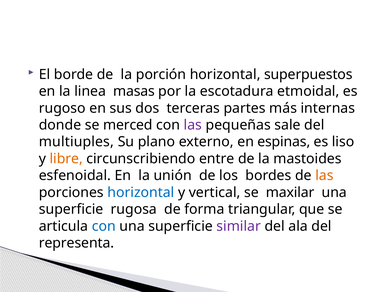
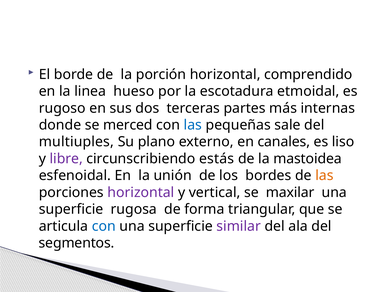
superpuestos: superpuestos -> comprendido (308, 74)
masas: masas -> hueso (134, 91)
las colour: purple -> blue (193, 125)
espinas: espinas -> canales (284, 142)
libre colour: orange -> purple (66, 159)
entre: entre -> estás (217, 159)
mastoides: mastoides -> mastoidea (308, 159)
horizontal colour: blue -> purple (141, 192)
representa: representa -> segmentos (77, 243)
